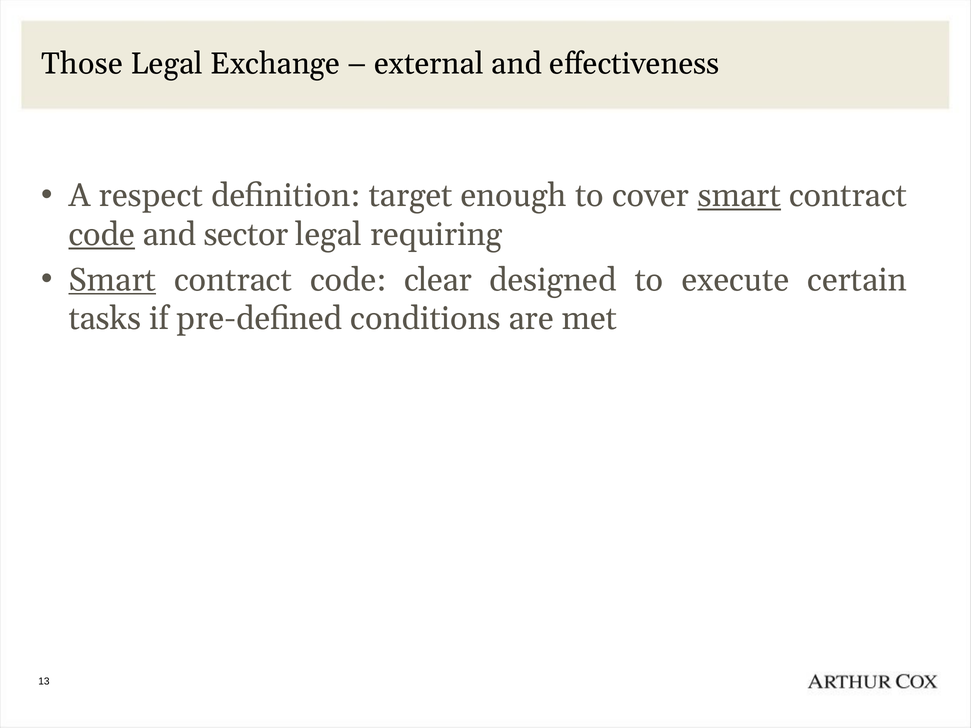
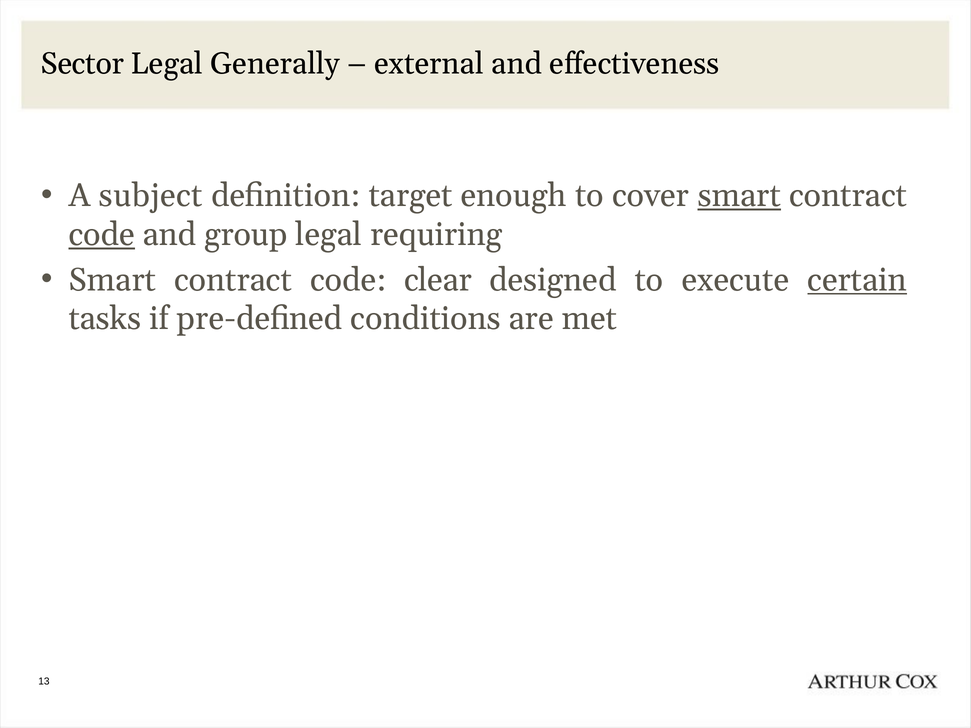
Those: Those -> Sector (82, 64)
Exchange: Exchange -> Generally (275, 64)
respect: respect -> subject (151, 196)
sector: sector -> group (246, 235)
Smart underline: present -> none (112, 280)
certain underline: none -> present (857, 280)
